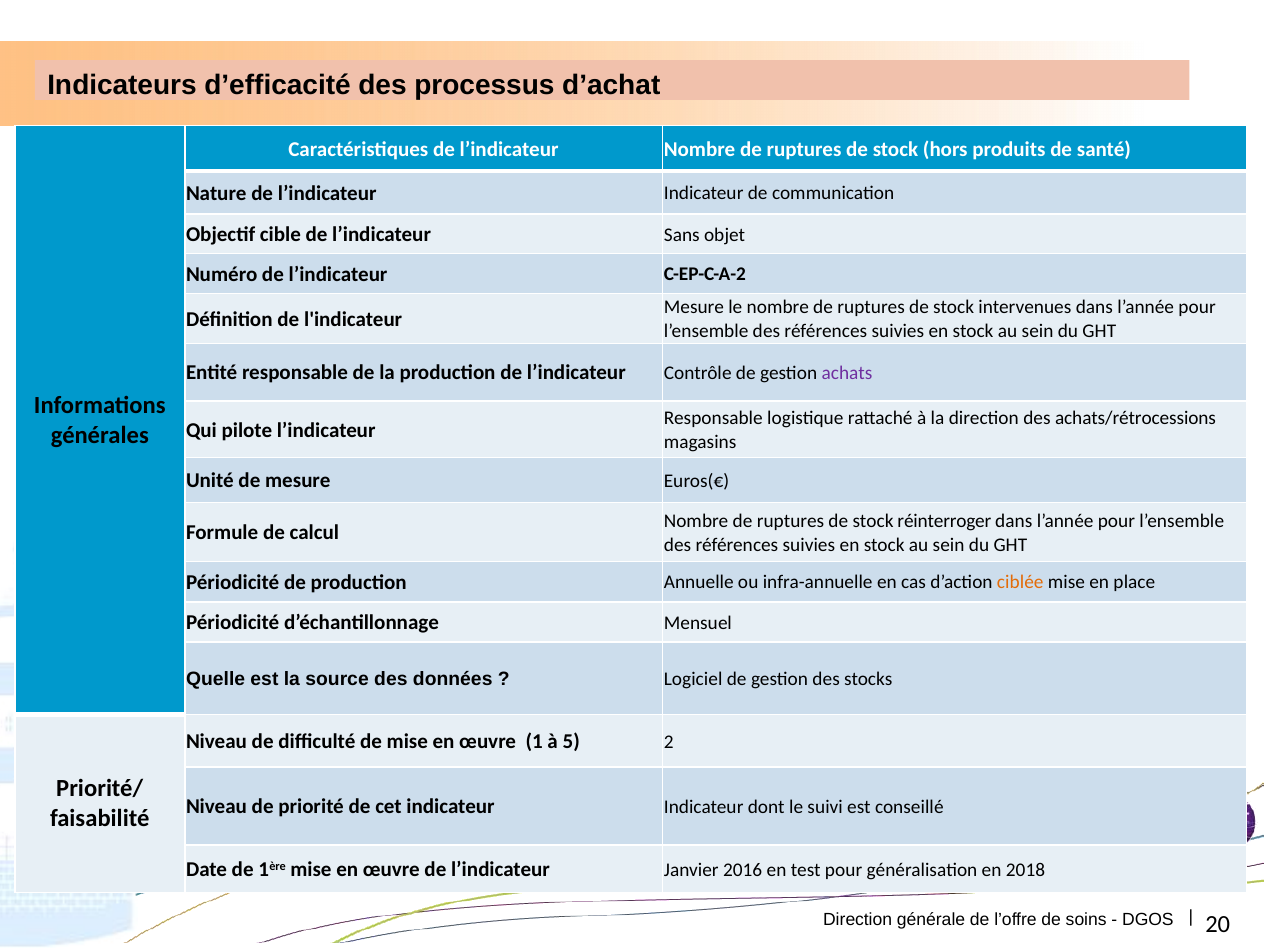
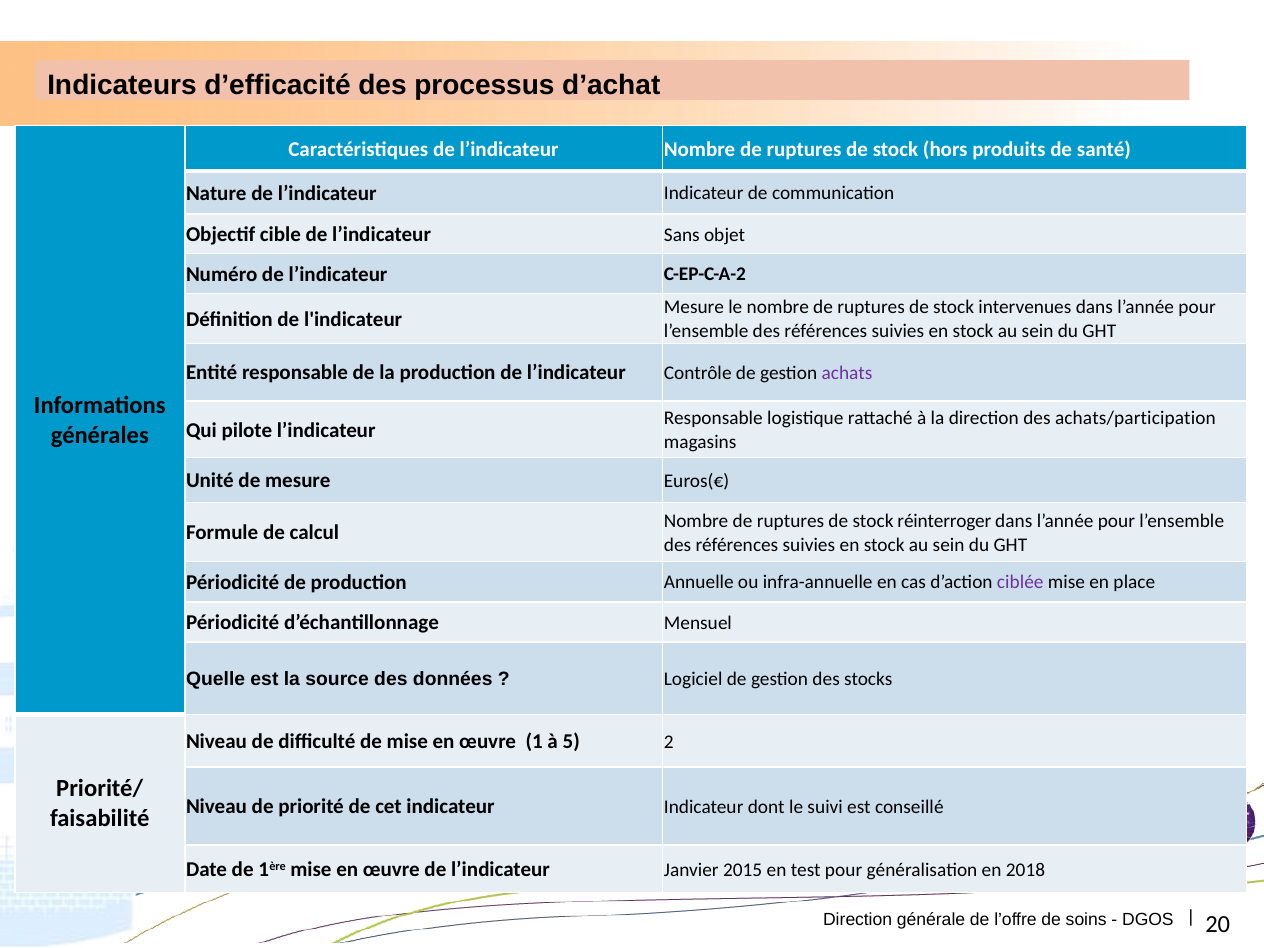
achats/rétrocessions: achats/rétrocessions -> achats/participation (1135, 418)
ciblée colour: orange -> purple (1020, 583)
2016: 2016 -> 2015 (743, 870)
